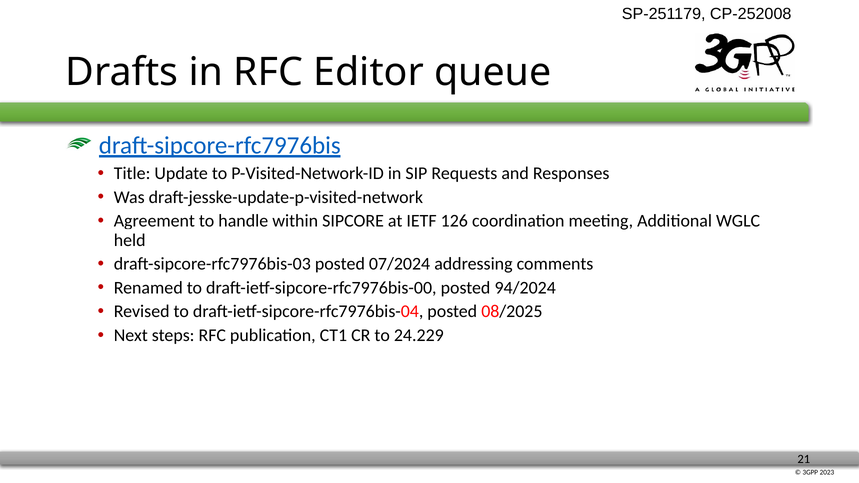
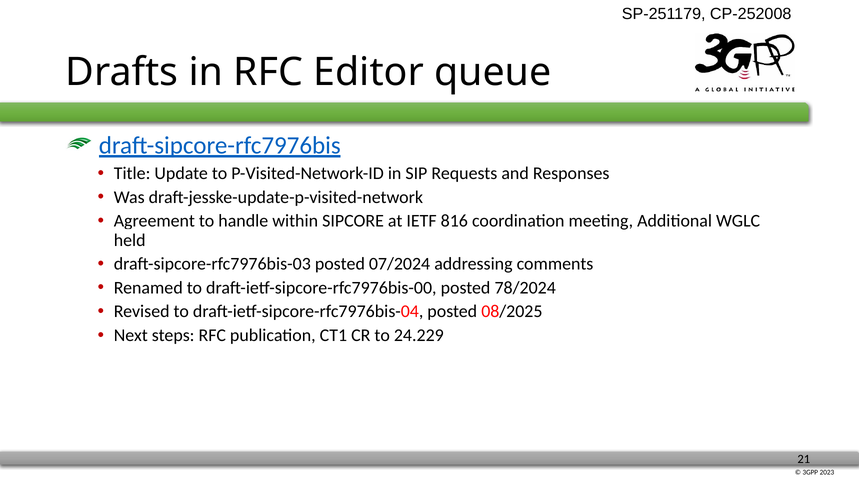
126: 126 -> 816 (454, 221)
94/2024: 94/2024 -> 78/2024 (525, 288)
